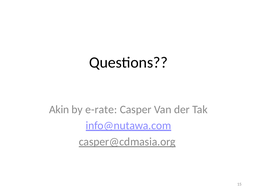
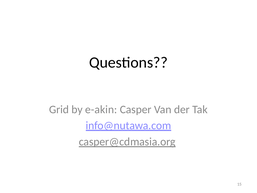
Akin: Akin -> Grid (59, 109)
e-rate: e-rate -> e-akin (101, 109)
